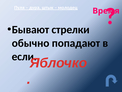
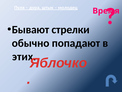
если: если -> этих (24, 56)
